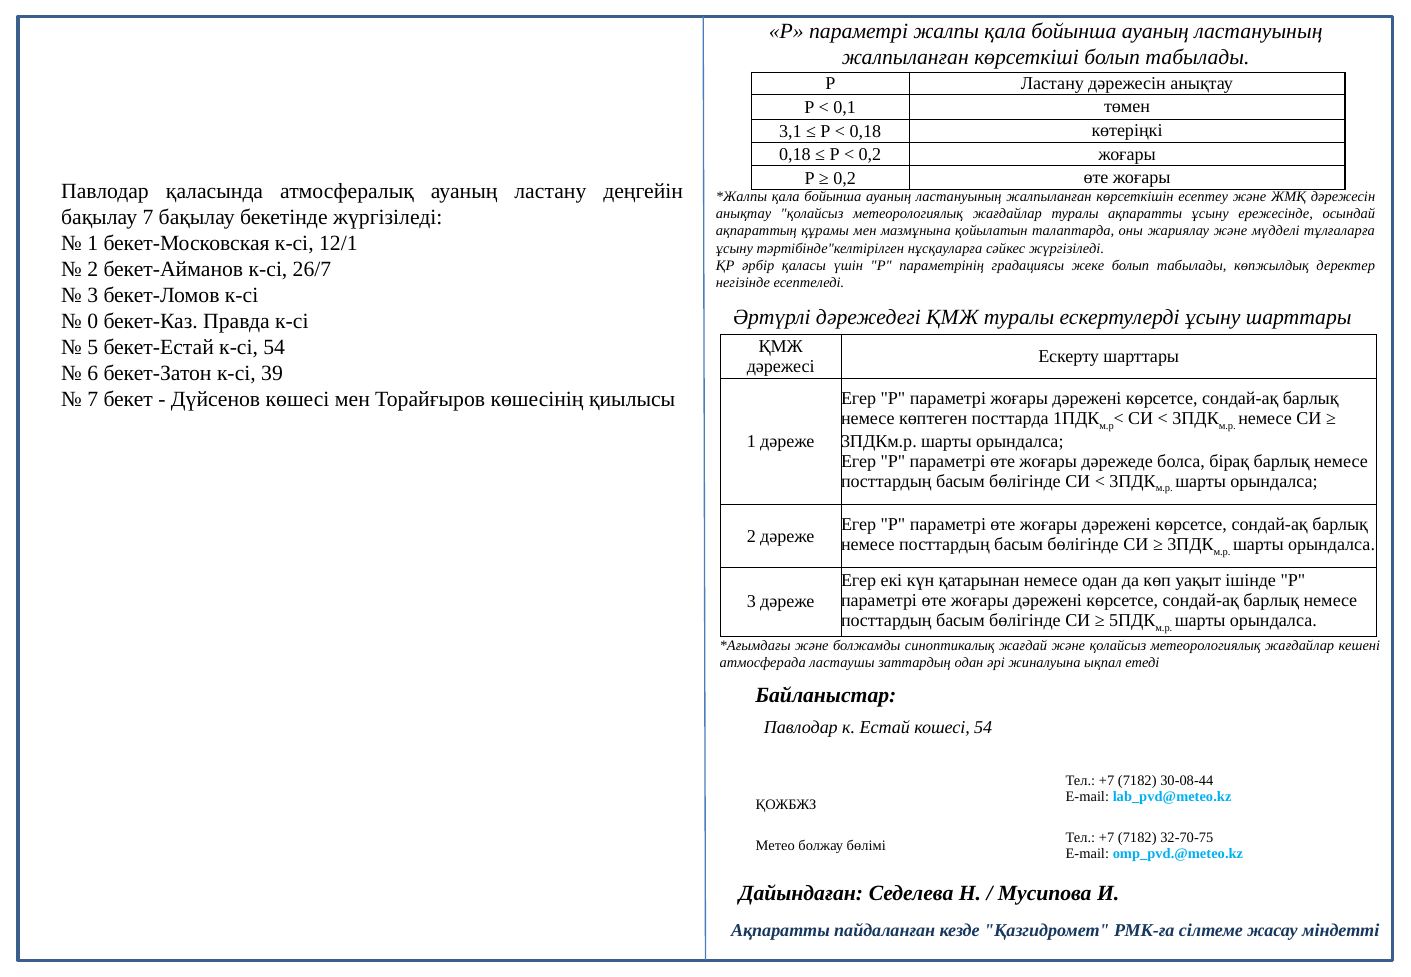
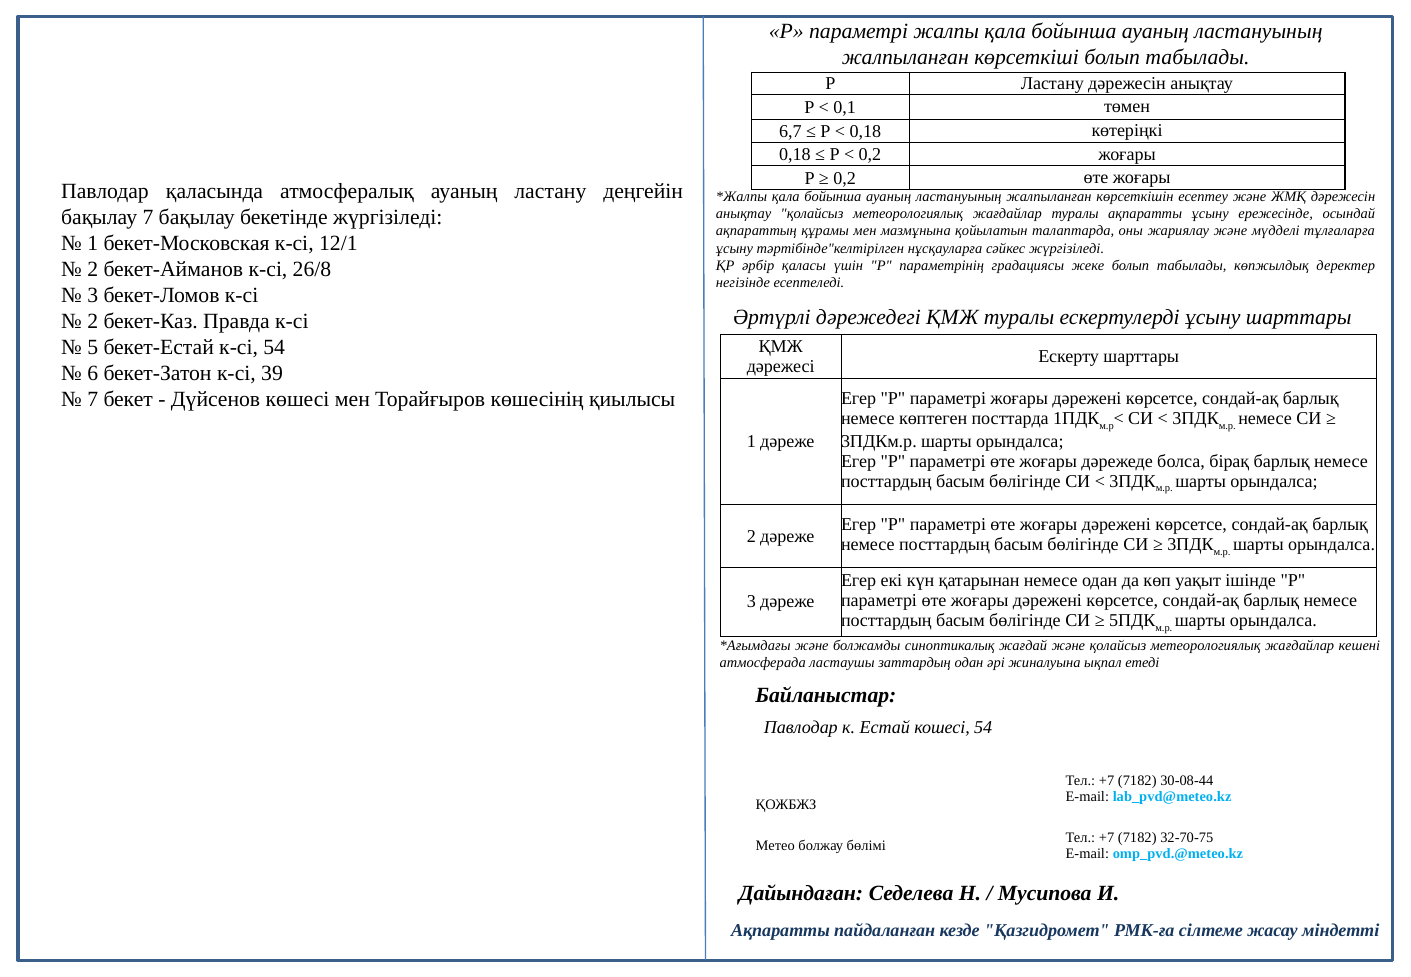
3,1: 3,1 -> 6,7 (790, 132)
26/7: 26/7 -> 26/8 (312, 269)
0: 0 -> 2 (93, 322)
